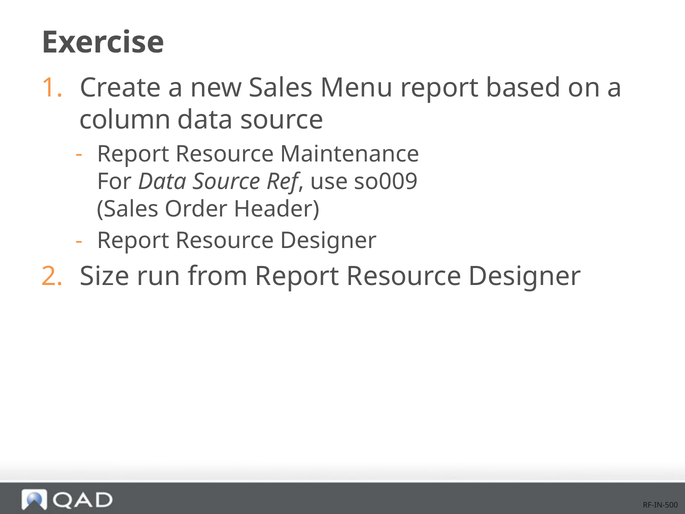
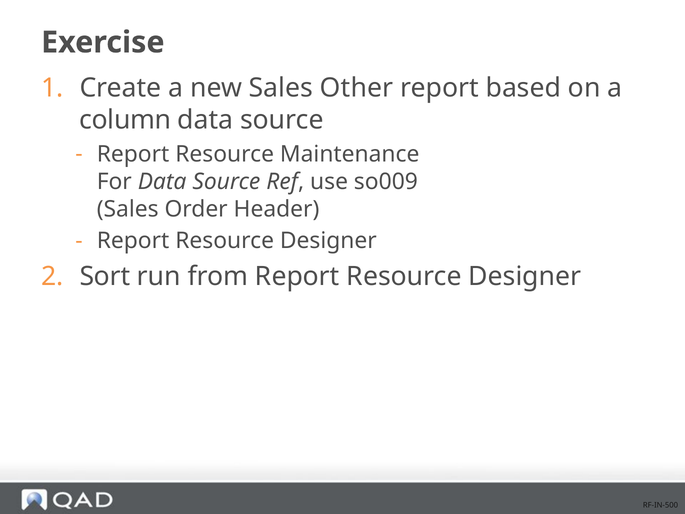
Menu: Menu -> Other (357, 88)
Size: Size -> Sort (105, 276)
